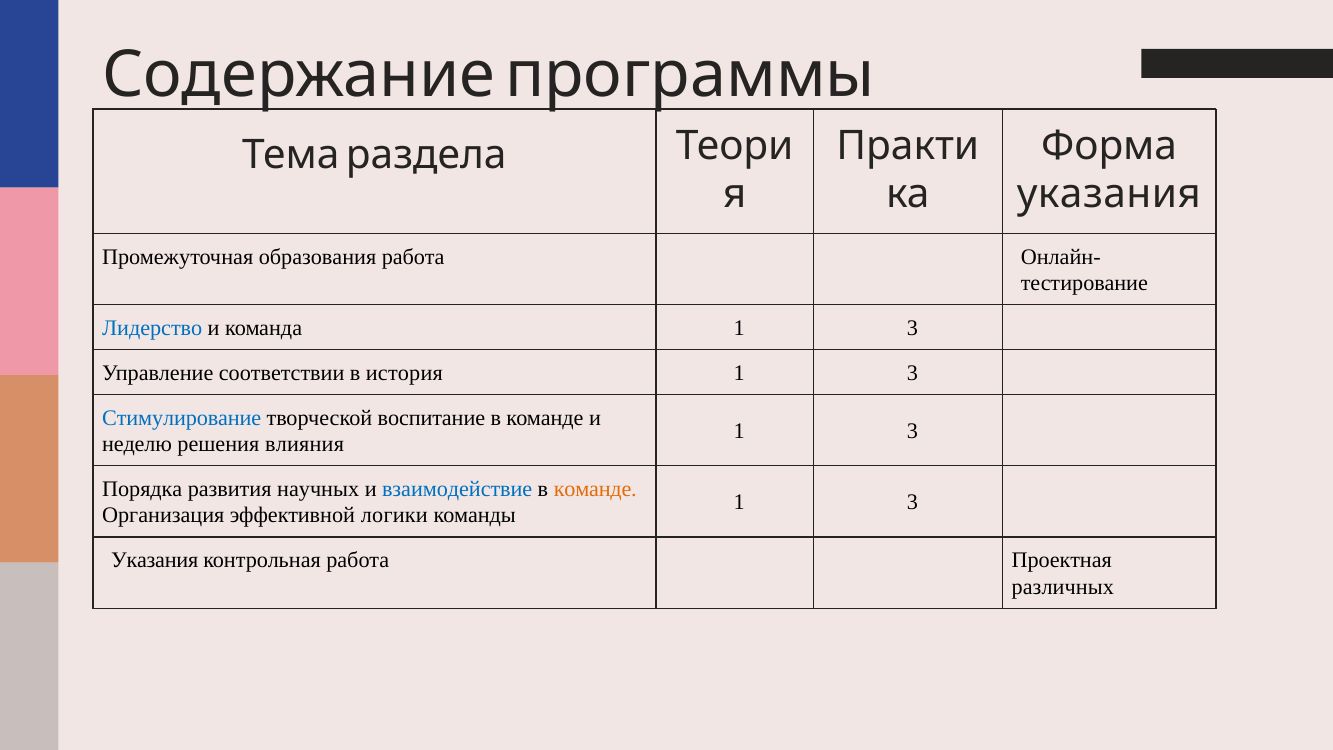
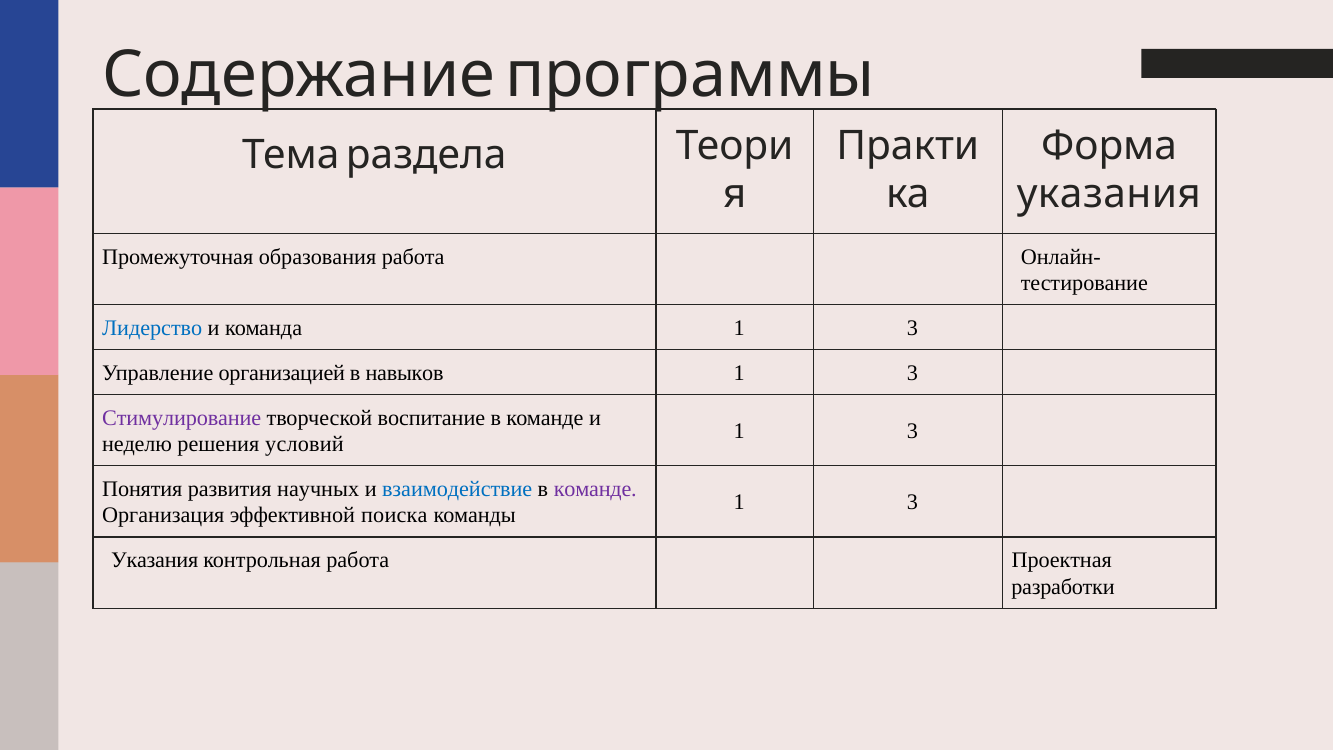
соответствии: соответствии -> организацией (282, 373)
история: история -> навыков (405, 373)
Стимулирование colour: blue -> purple (182, 418)
влияния: влияния -> условий (305, 444)
Порядка: Порядка -> Понятия (142, 489)
команде colour: orange -> purple (595, 489)
логики: логики -> поиска (394, 515)
различных: различных -> разработки (1063, 587)
